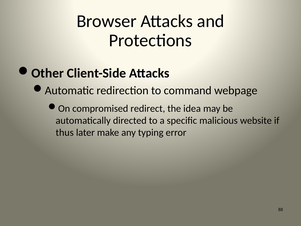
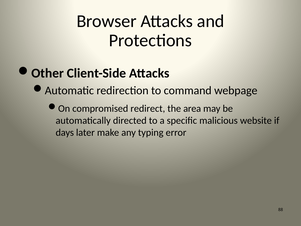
idea: idea -> area (192, 108)
thus: thus -> days (65, 132)
